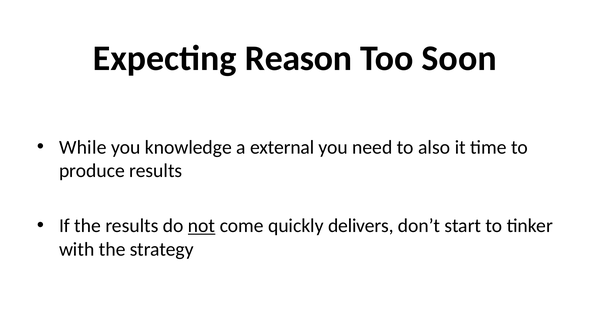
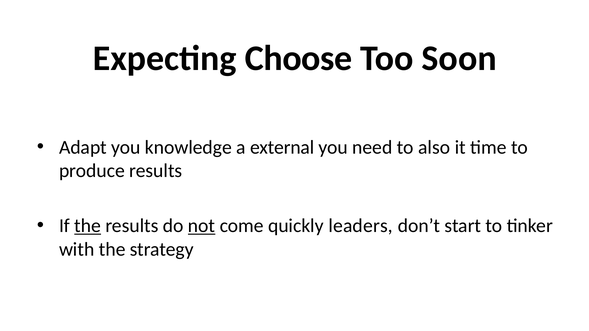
Reason: Reason -> Choose (299, 58)
While: While -> Adapt (83, 147)
the underline: none -> present (88, 226)
delivers: delivers -> leaders (361, 226)
